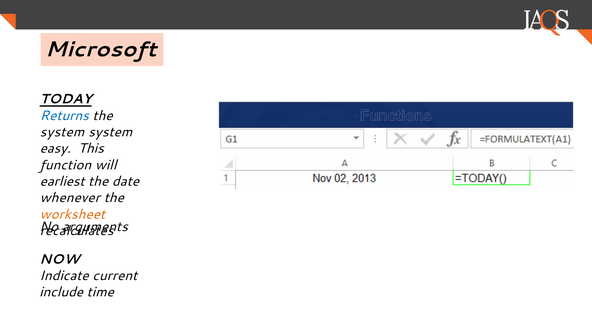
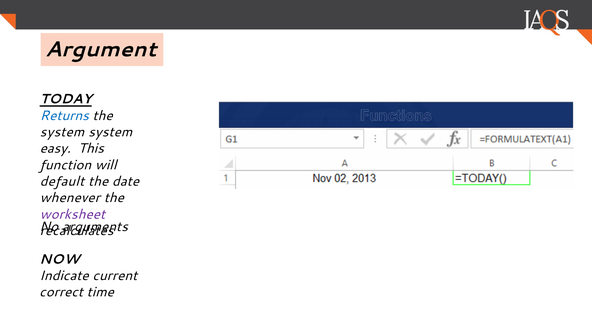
Microsoft: Microsoft -> Argument (101, 49)
earliest: earliest -> default (62, 181)
worksheet colour: orange -> purple (72, 214)
include: include -> correct (61, 292)
